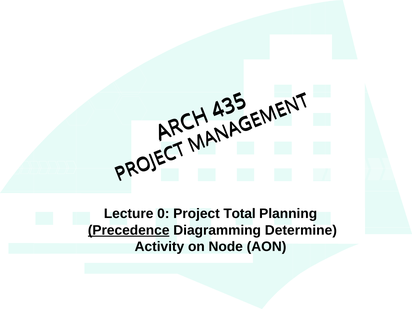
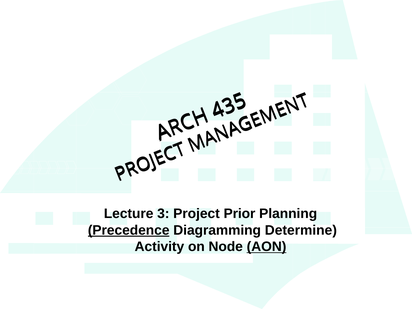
Lecture 0: 0 -> 3 (163, 214)
Total: Total -> Prior (239, 214)
AON underline: none -> present (267, 247)
